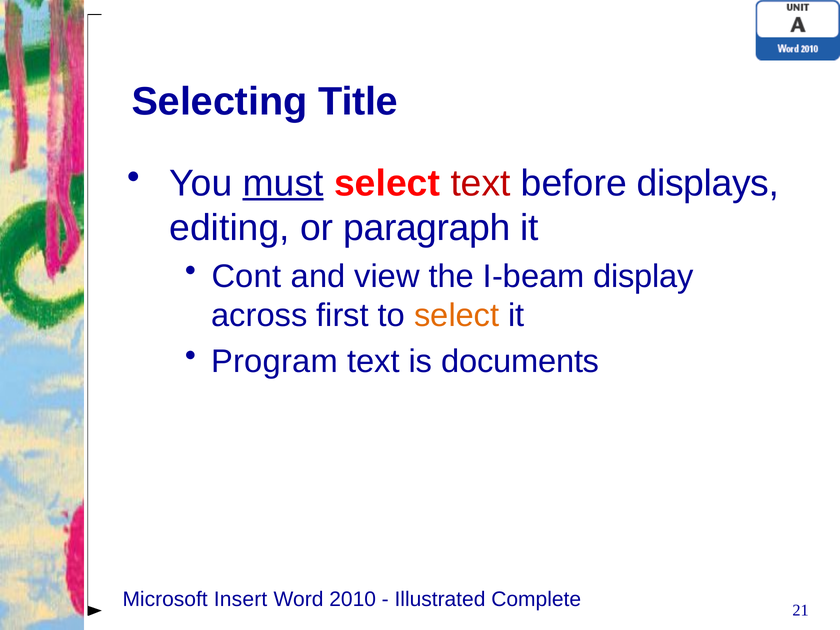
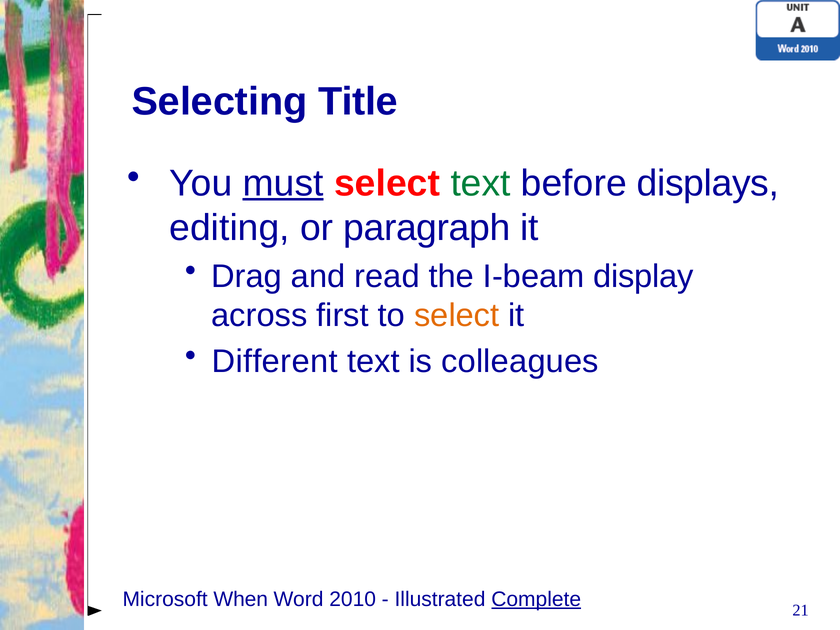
text colour: red -> green (481, 183)
Cont: Cont -> Drag (247, 276)
view: view -> read (387, 276)
Program: Program -> Different (275, 361)
documents: documents -> colleagues (520, 361)
Insert: Insert -> When (241, 599)
Complete underline: none -> present (536, 599)
